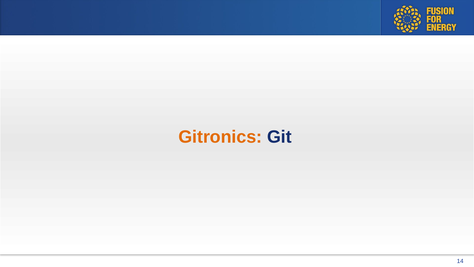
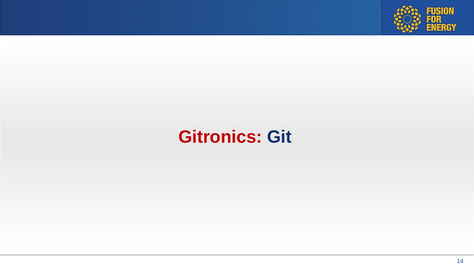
Gitronics colour: orange -> red (220, 137)
